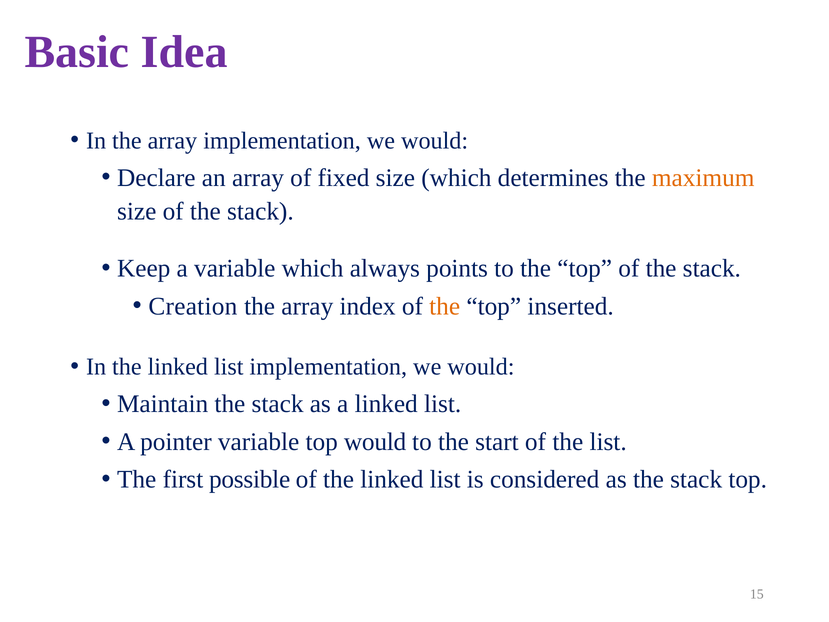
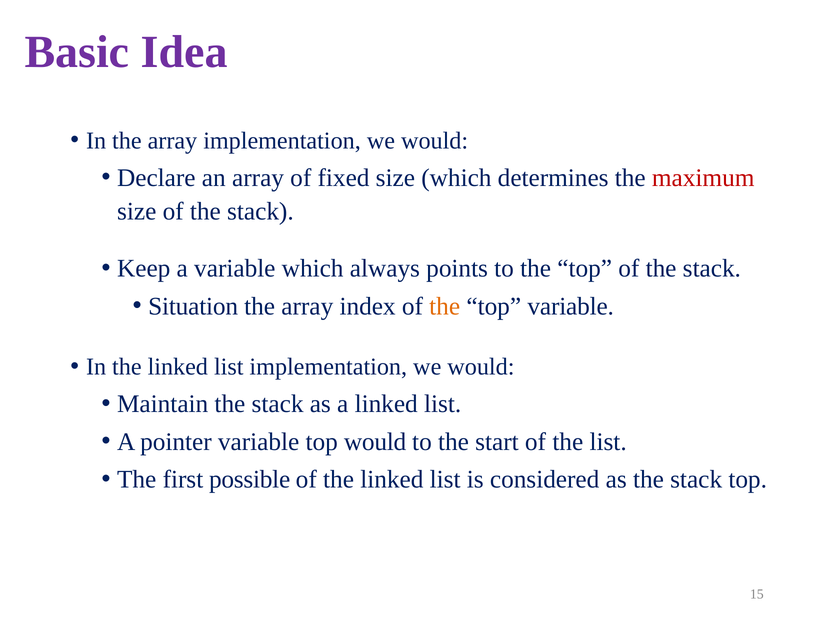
maximum colour: orange -> red (703, 178)
Creation: Creation -> Situation (193, 306)
top inserted: inserted -> variable (571, 306)
